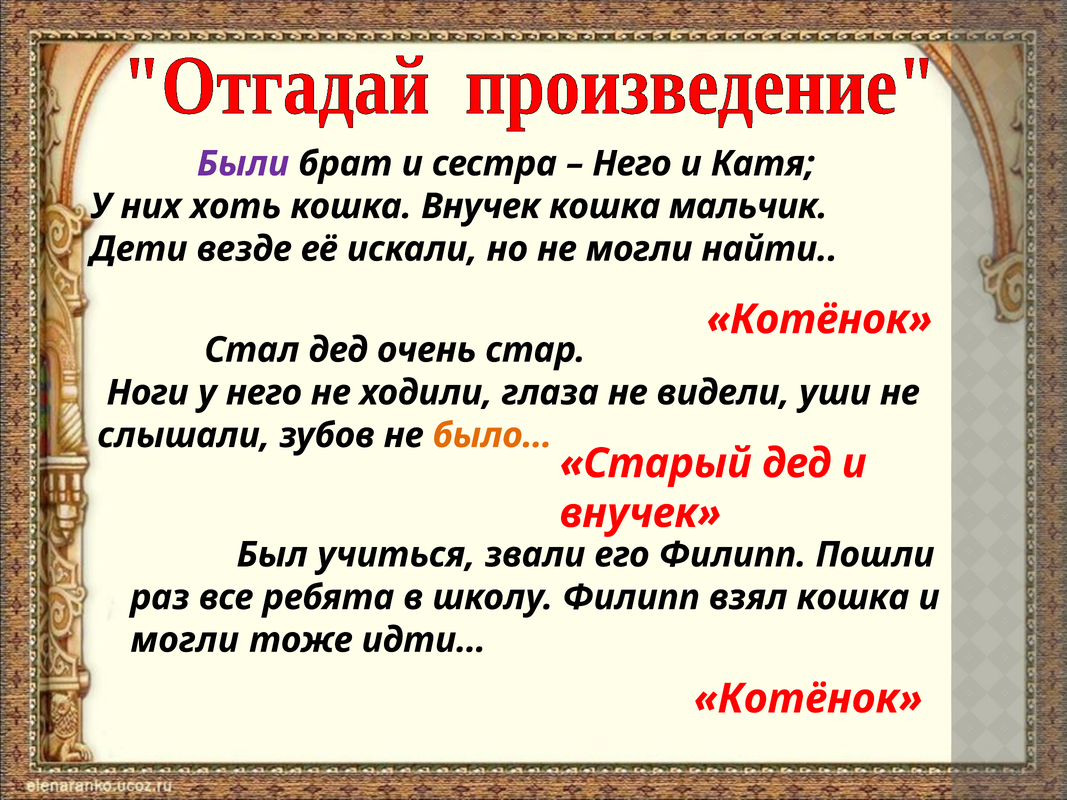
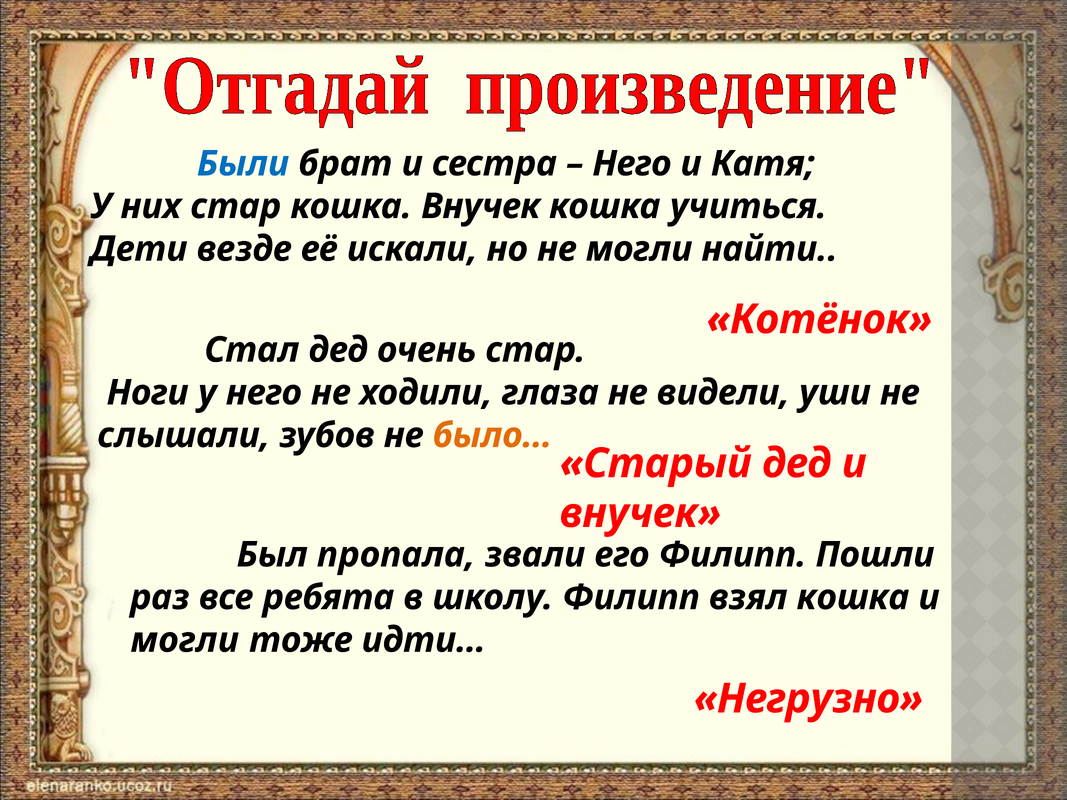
Были colour: purple -> blue (243, 164)
них хоть: хоть -> стар (236, 206)
мальчик: мальчик -> учиться (748, 206)
учиться: учиться -> пропала (396, 555)
Котёнок: Котёнок -> Негрузно (809, 699)
